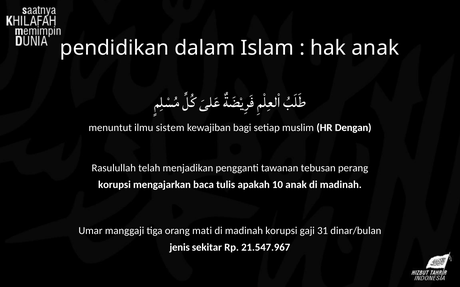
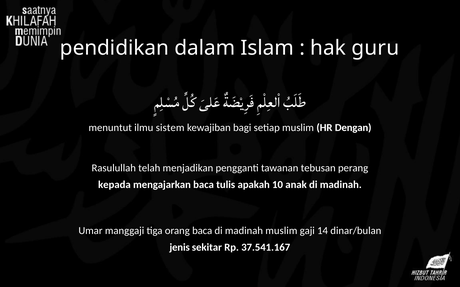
hak anak: anak -> guru (375, 48)
korupsi: korupsi -> kepada (114, 185)
orang mati: mati -> baca (202, 231)
madinah korupsi: korupsi -> muslim (281, 231)
31: 31 -> 14 (323, 231)
21.547.967: 21.547.967 -> 37.541.167 (266, 248)
